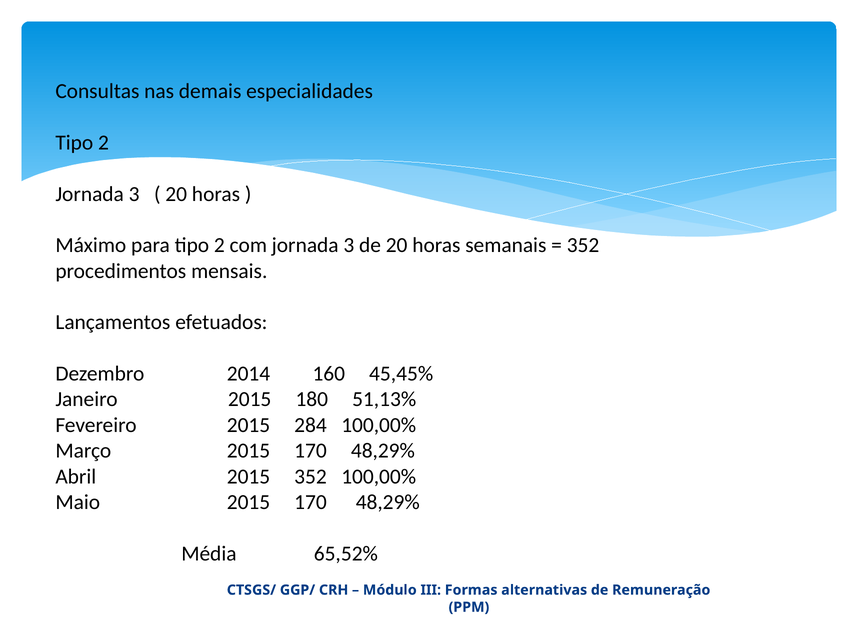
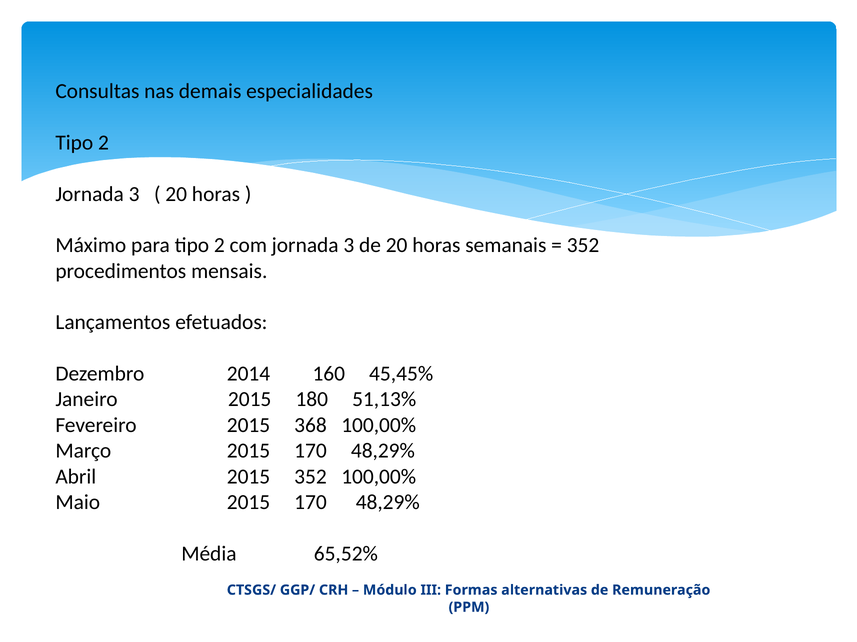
284: 284 -> 368 (310, 426)
